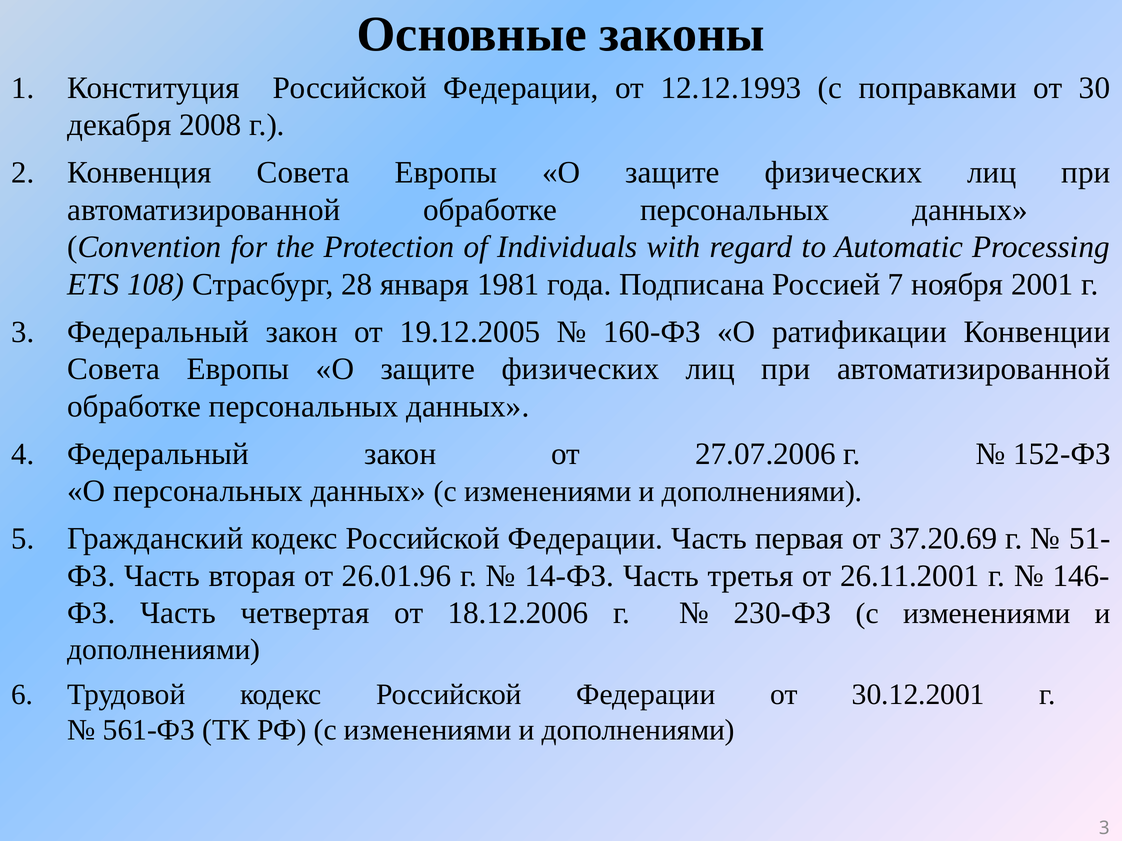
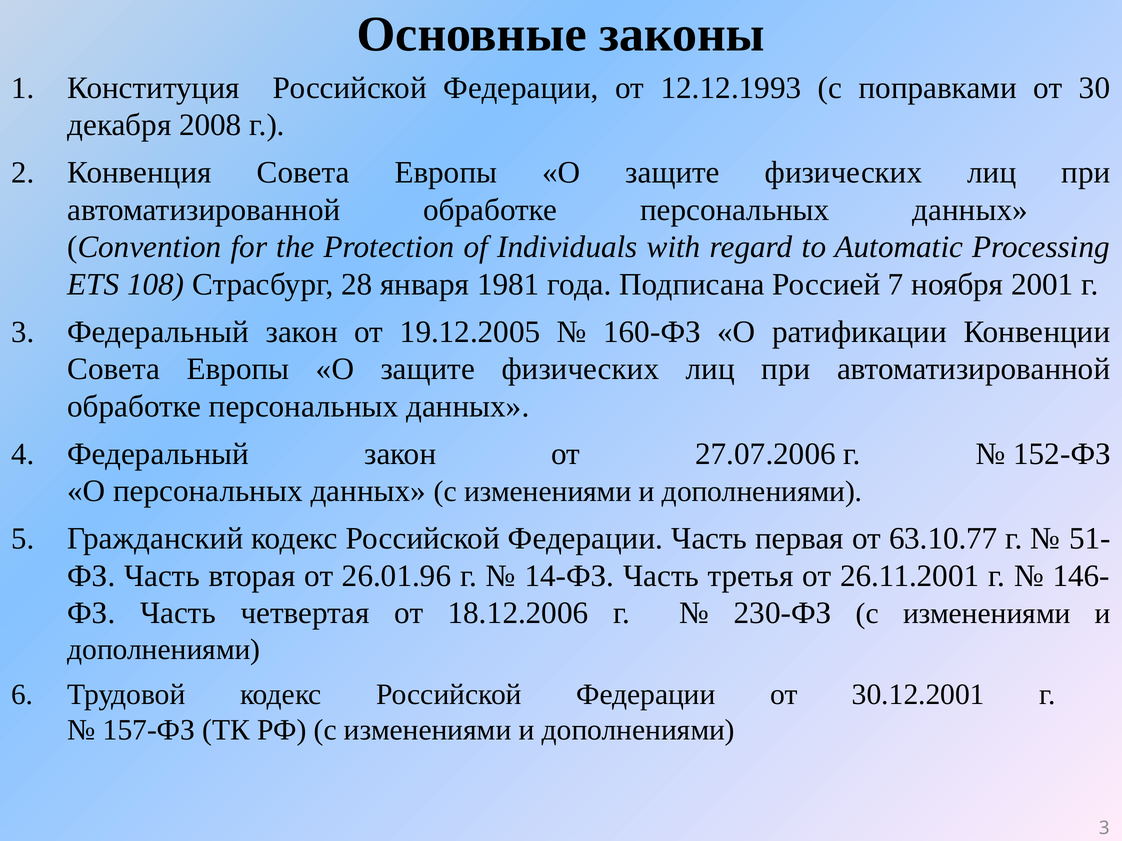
37.20.69: 37.20.69 -> 63.10.77 (943, 539)
561-ФЗ: 561-ФЗ -> 157-ФЗ (149, 730)
